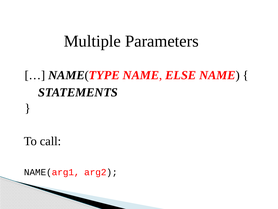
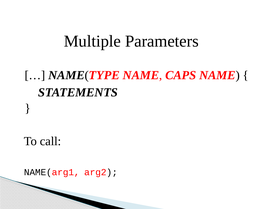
ELSE: ELSE -> CAPS (181, 75)
